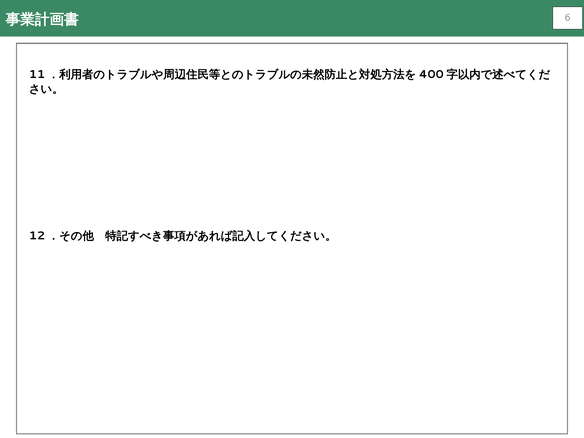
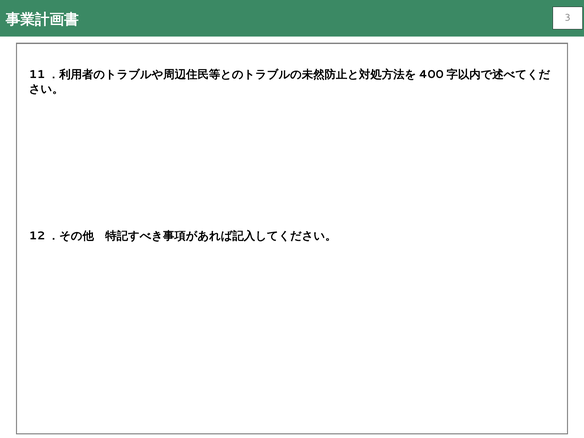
6: 6 -> 3 (568, 18)
